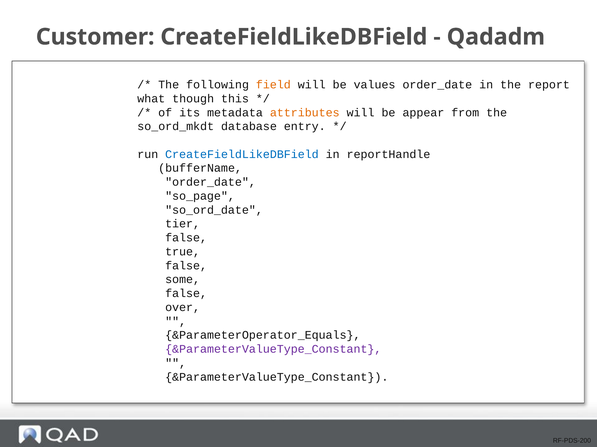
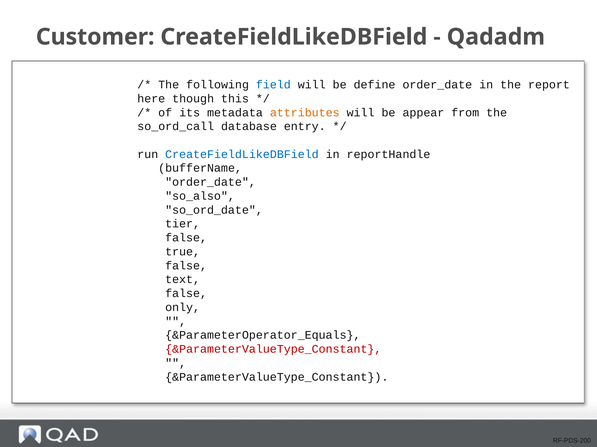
field colour: orange -> blue (273, 85)
values: values -> define (375, 85)
what: what -> here (151, 99)
so_ord_mkdt: so_ord_mkdt -> so_ord_call (176, 127)
so_page: so_page -> so_also (200, 196)
some: some -> text (183, 280)
over: over -> only (183, 308)
&ParameterValueType_Constant colour: purple -> red (273, 350)
